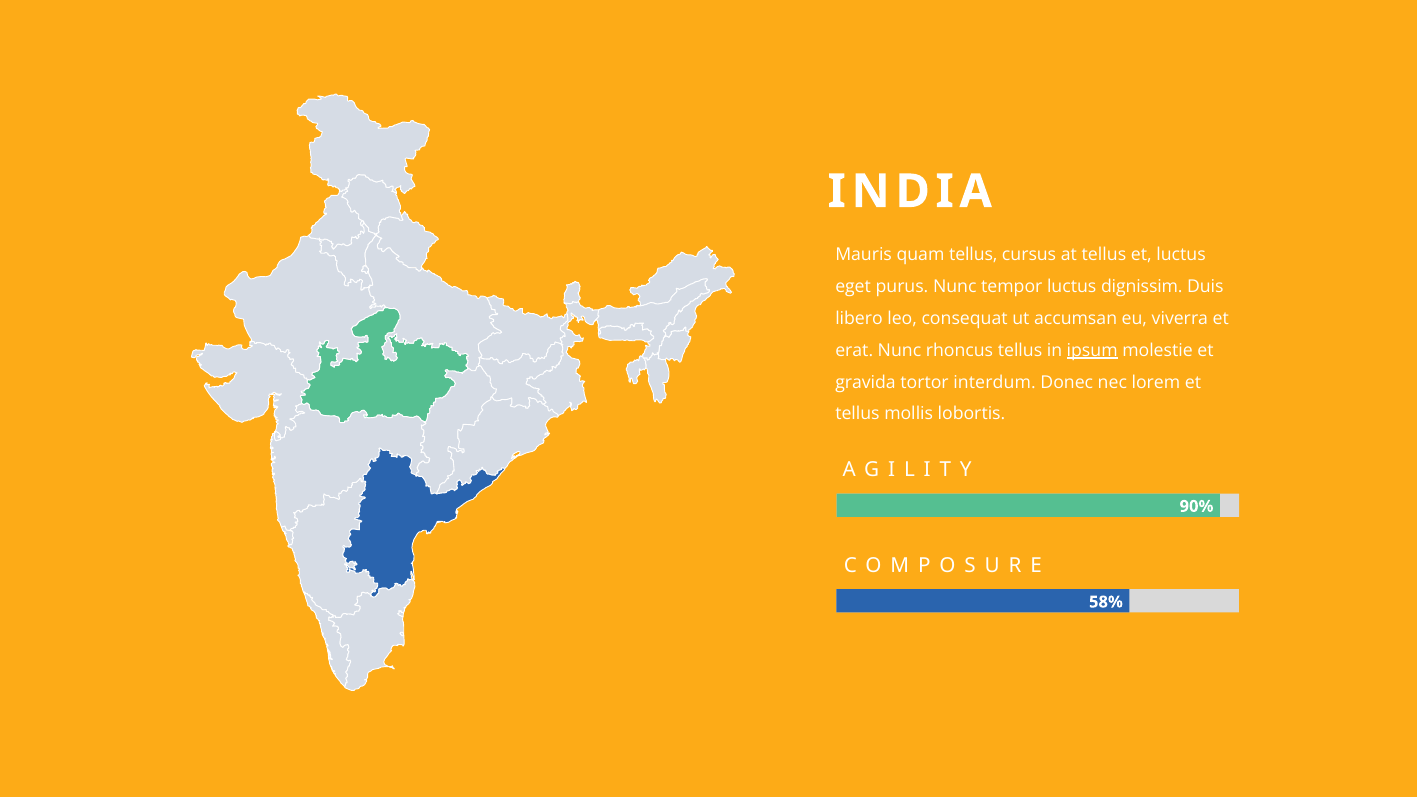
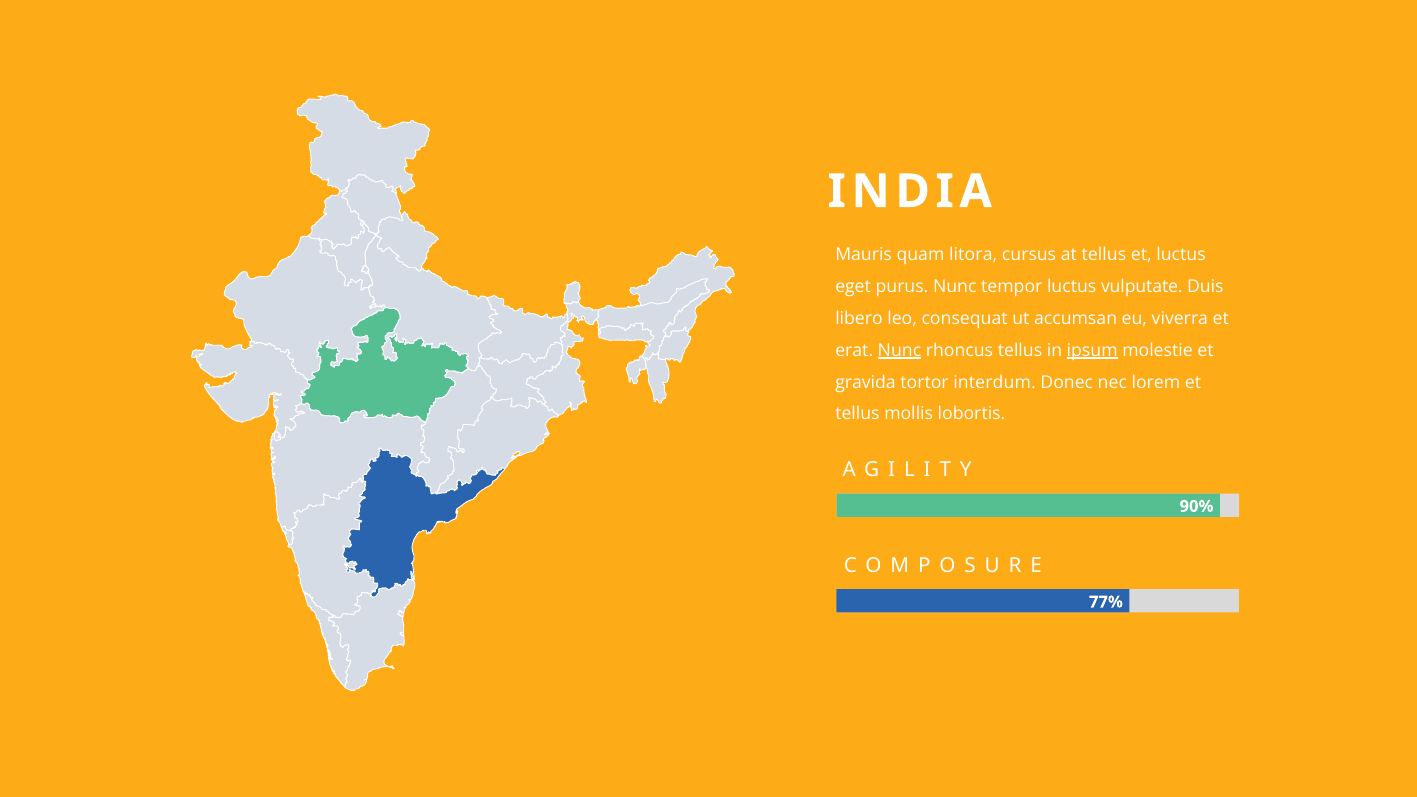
quam tellus: tellus -> litora (973, 255)
dignissim: dignissim -> vulputate (1142, 287)
Nunc underline: none -> present (900, 350)
58%: 58% -> 77% (1106, 602)
